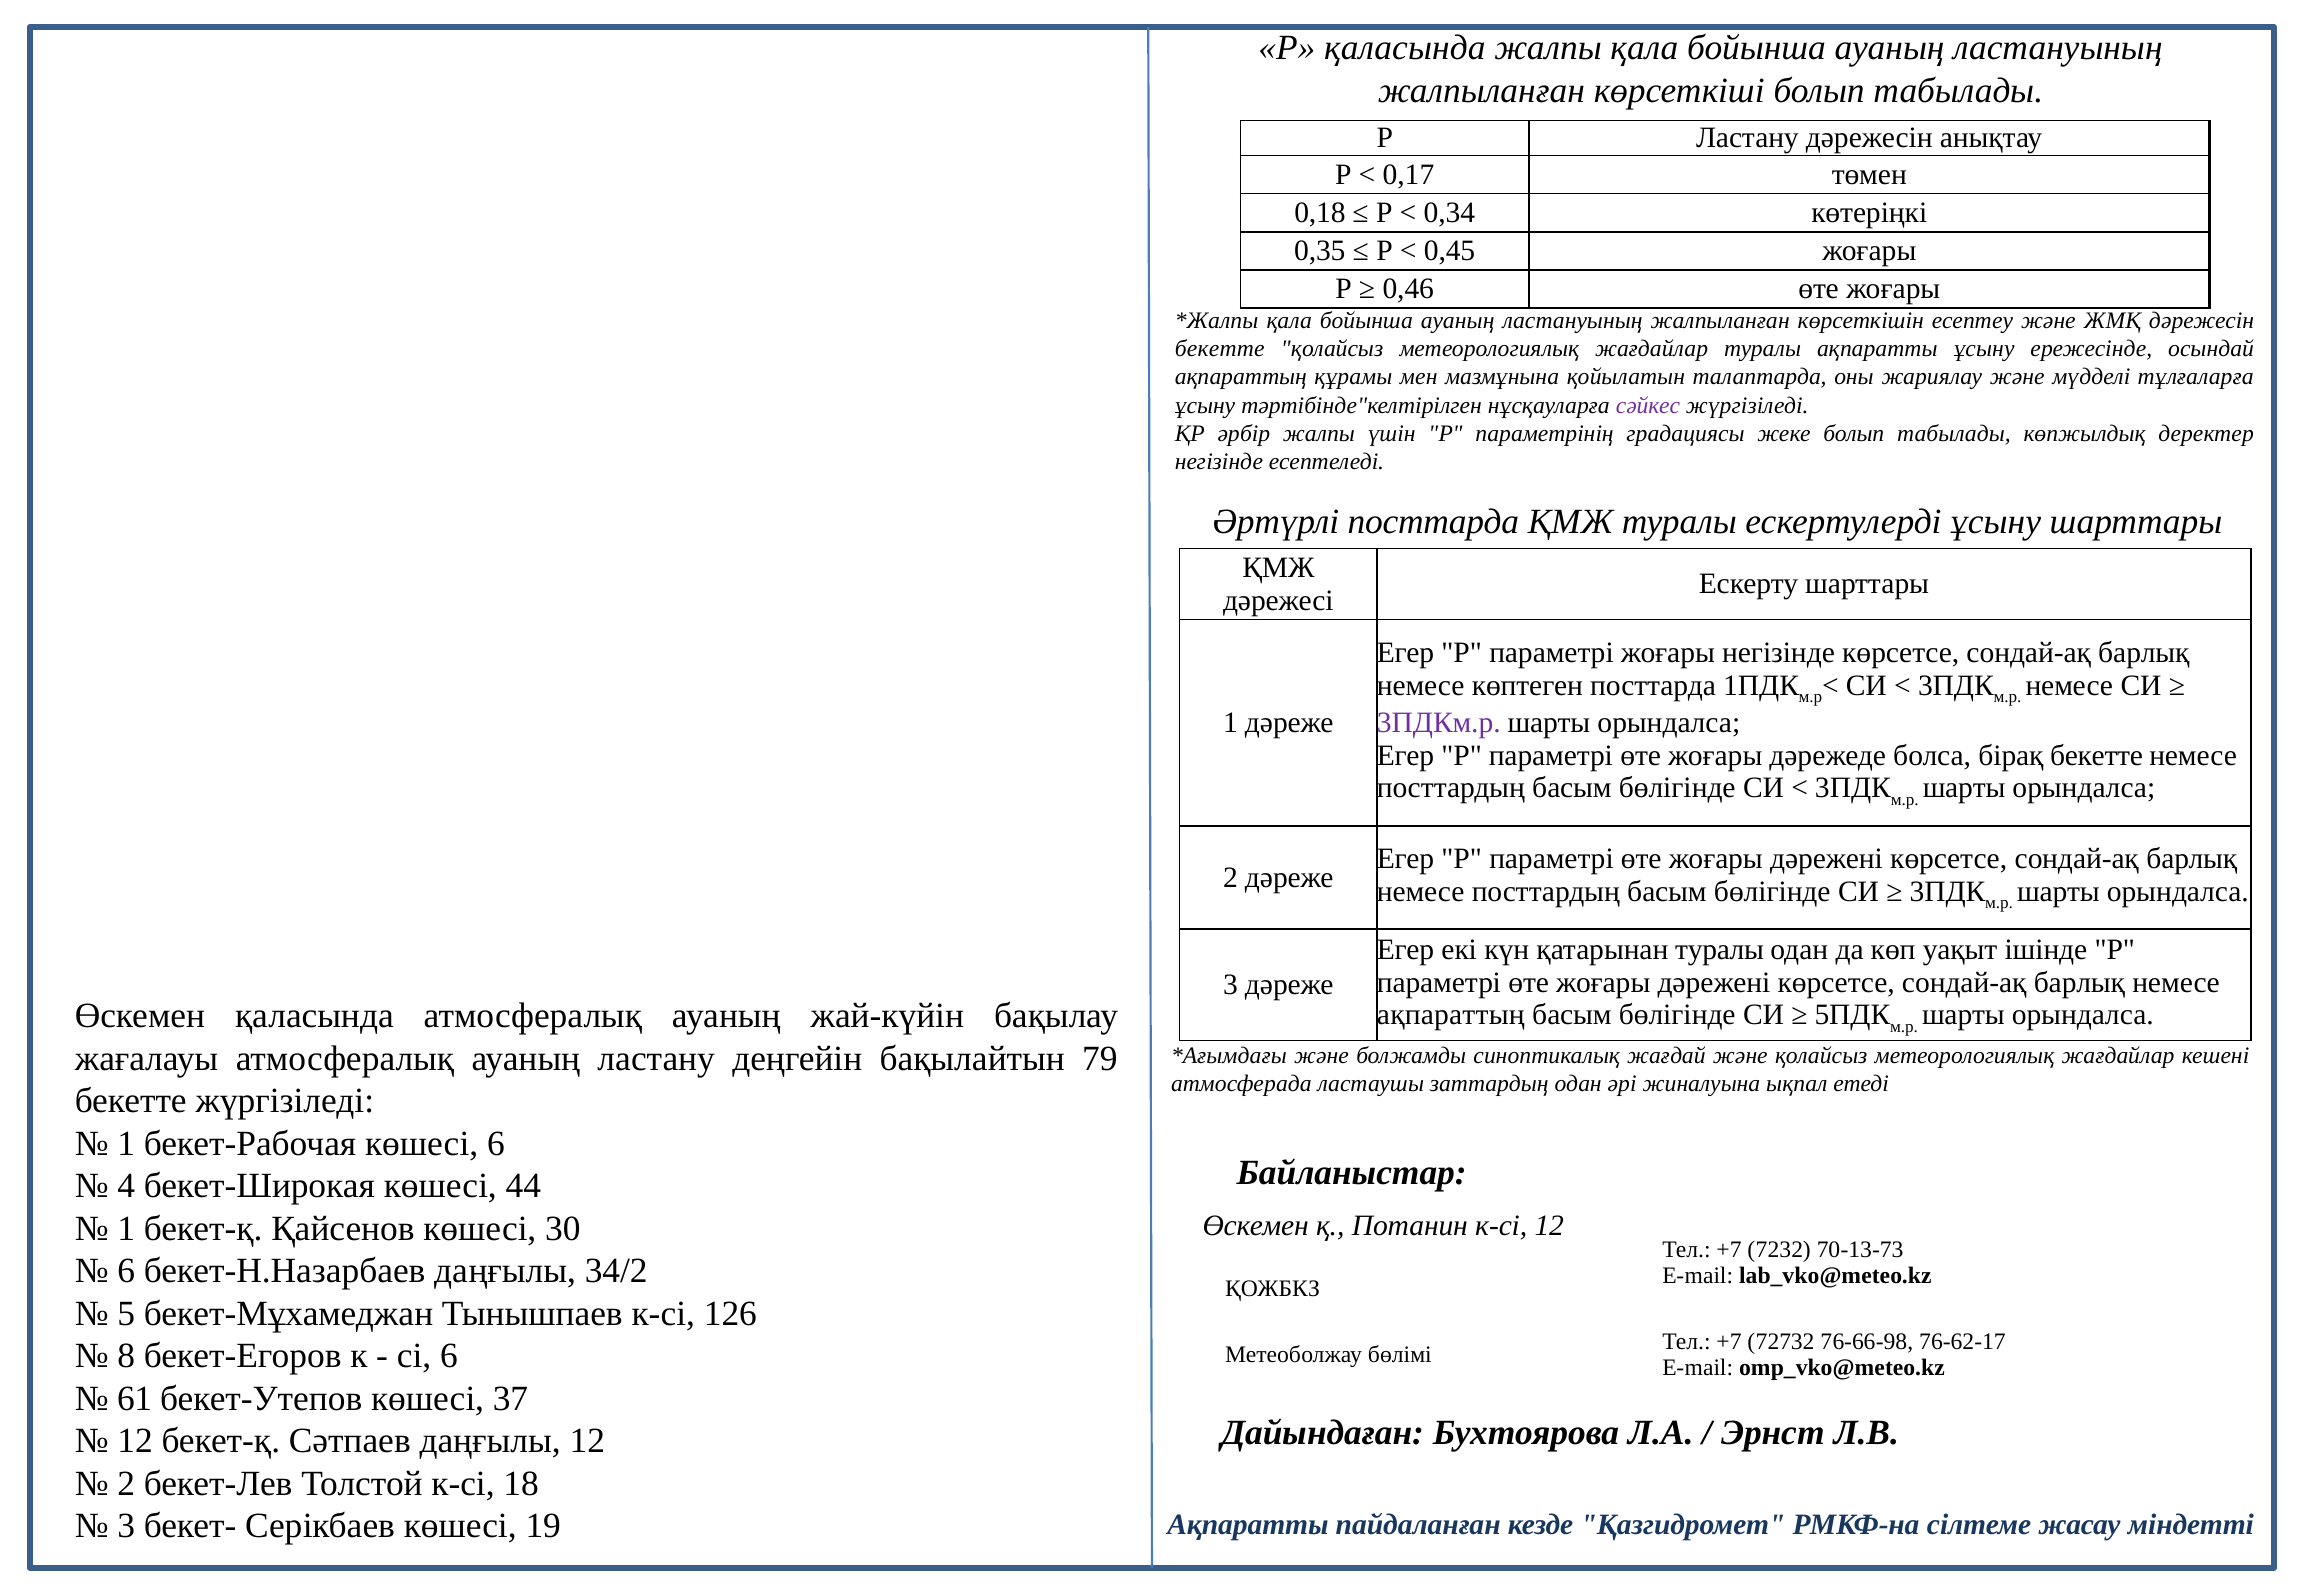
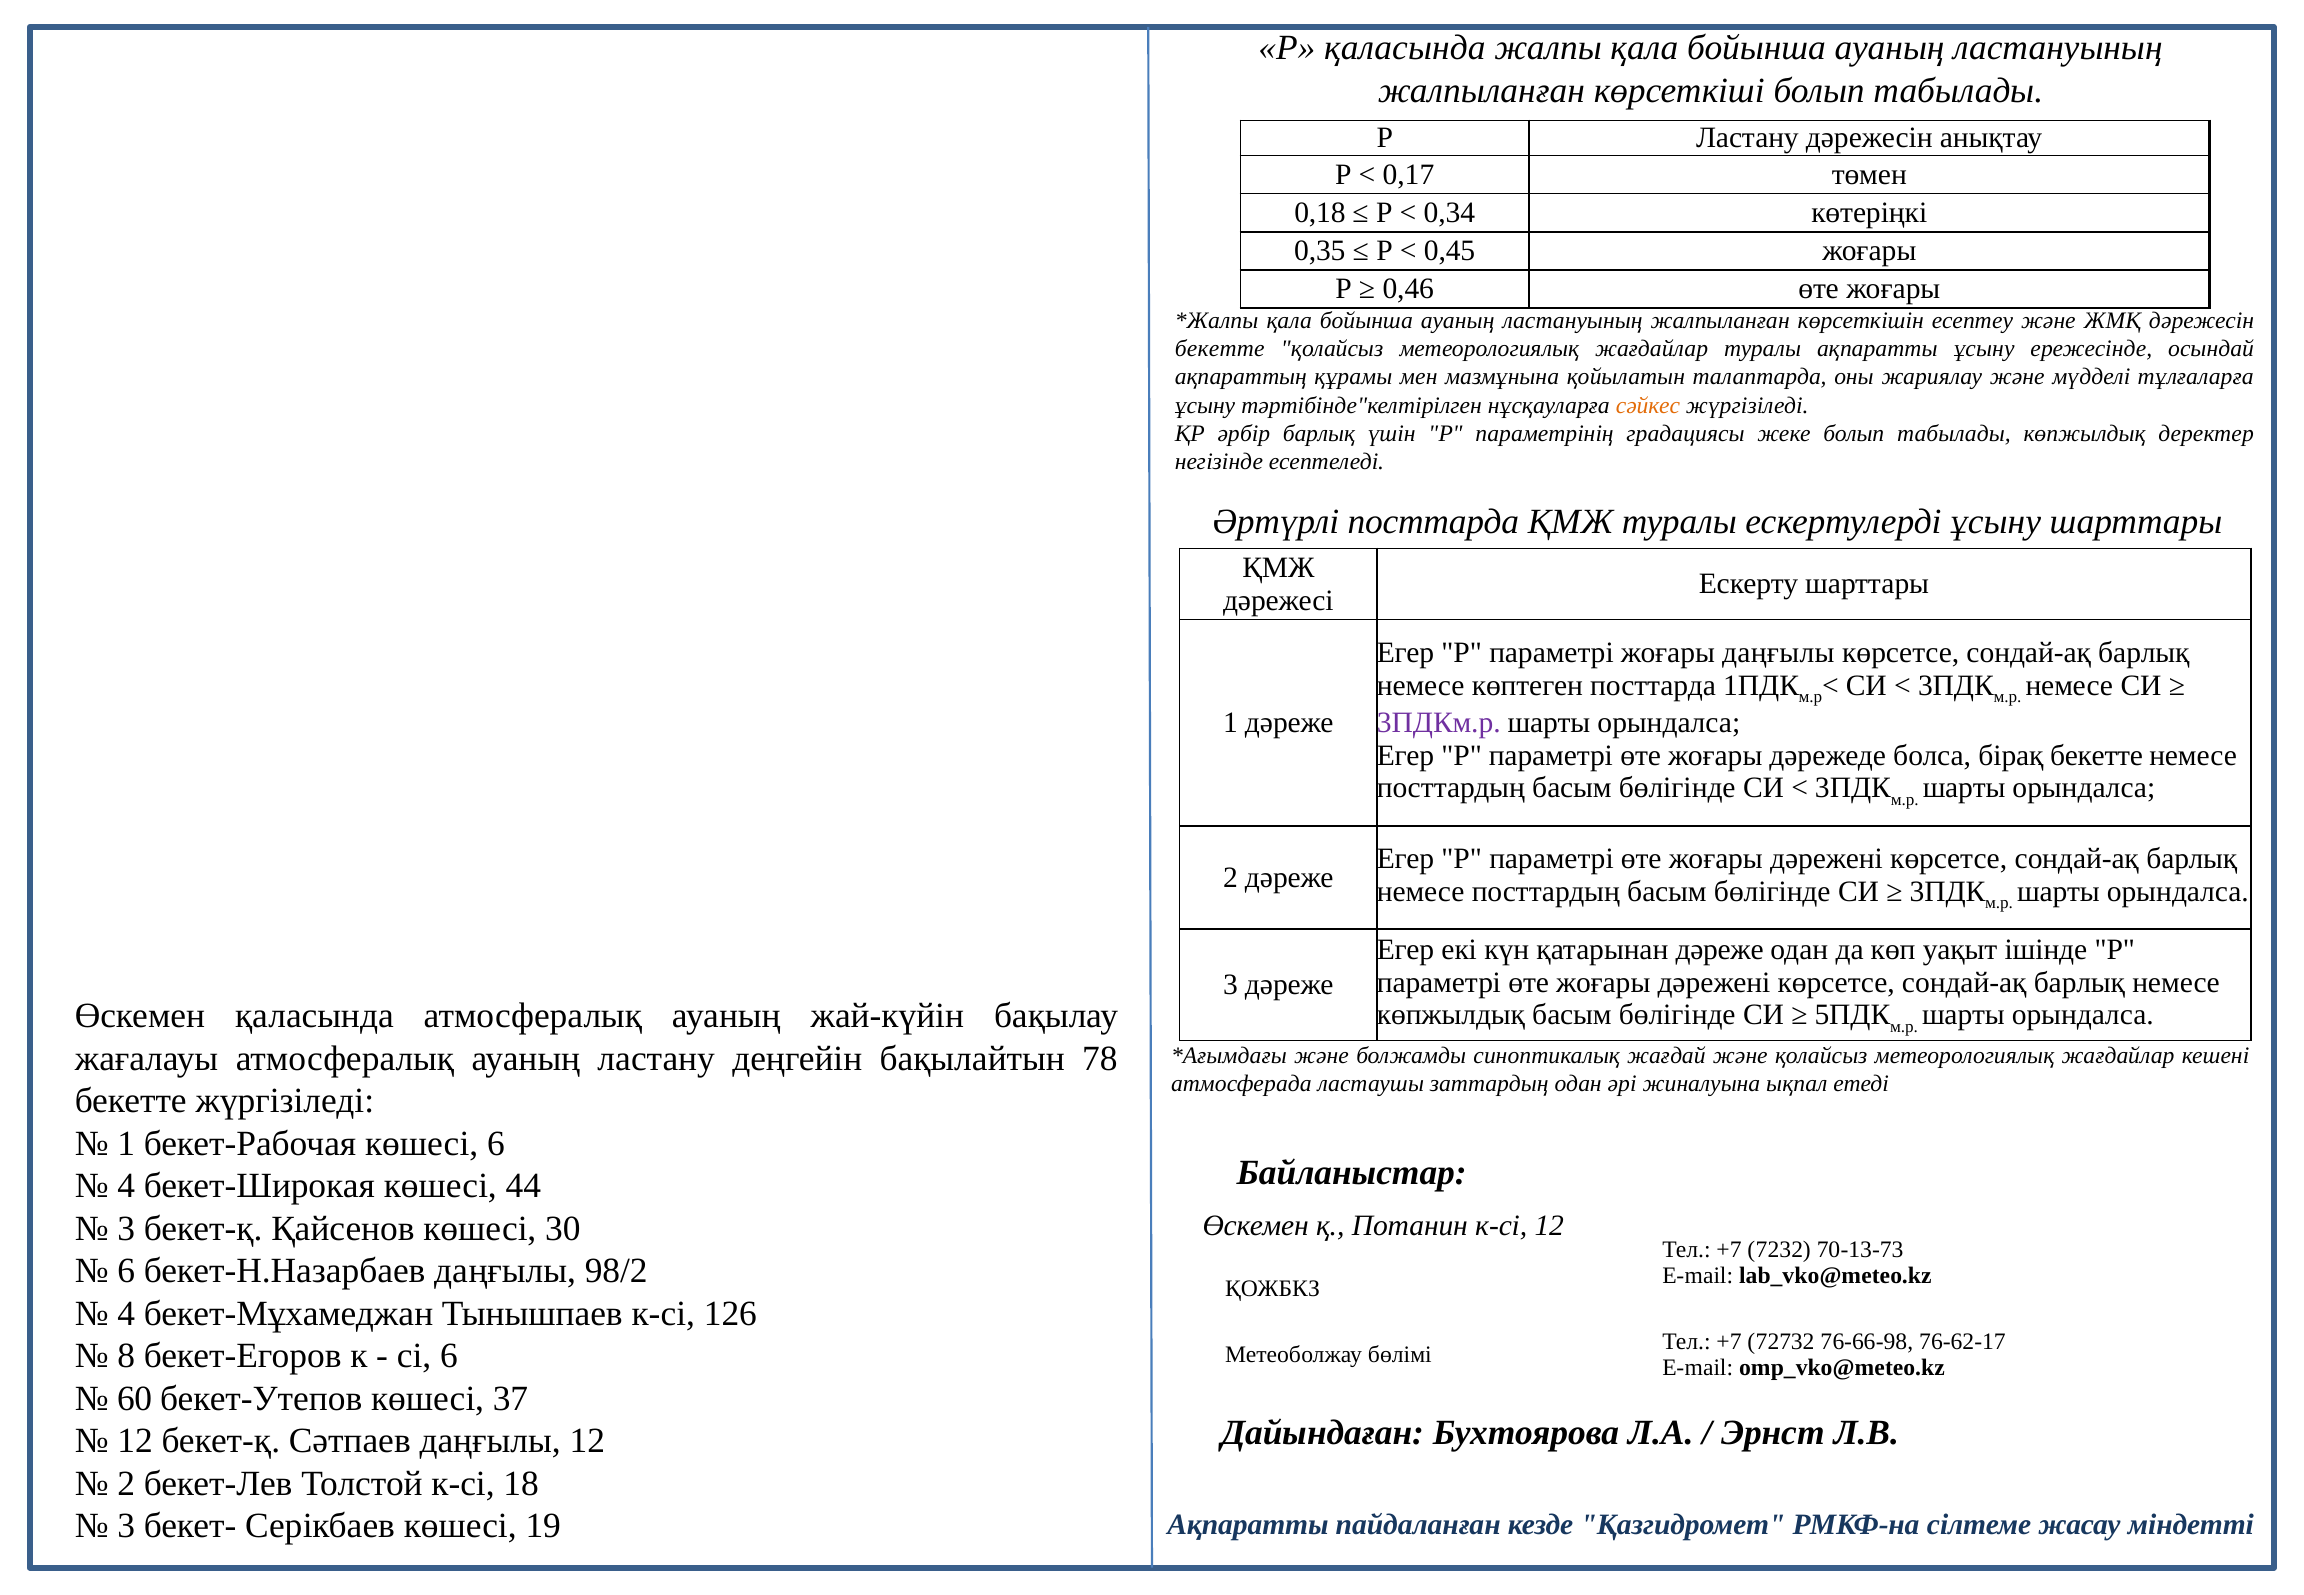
сәйкес colour: purple -> orange (1648, 405)
әрбір жалпы: жалпы -> барлық (1319, 434)
жоғары негізінде: негізінде -> даңғылы (1778, 653)
қатарынан туралы: туралы -> дәреже (1720, 950)
ақпараттың: ақпараттың -> көпжылдық (1451, 1015)
79: 79 -> 78 (1100, 1058)
1: 1 -> 3 (126, 1229)
34/2: 34/2 -> 98/2 (616, 1271)
5: 5 -> 4 (126, 1314)
61: 61 -> 60 (135, 1399)
